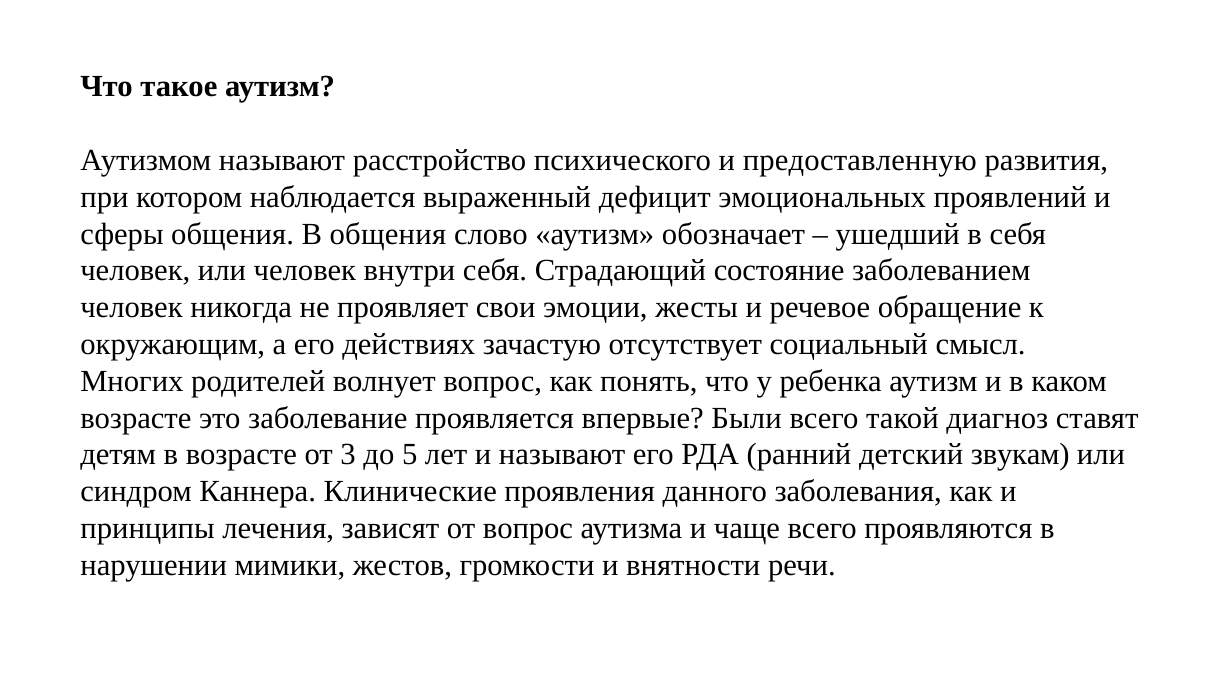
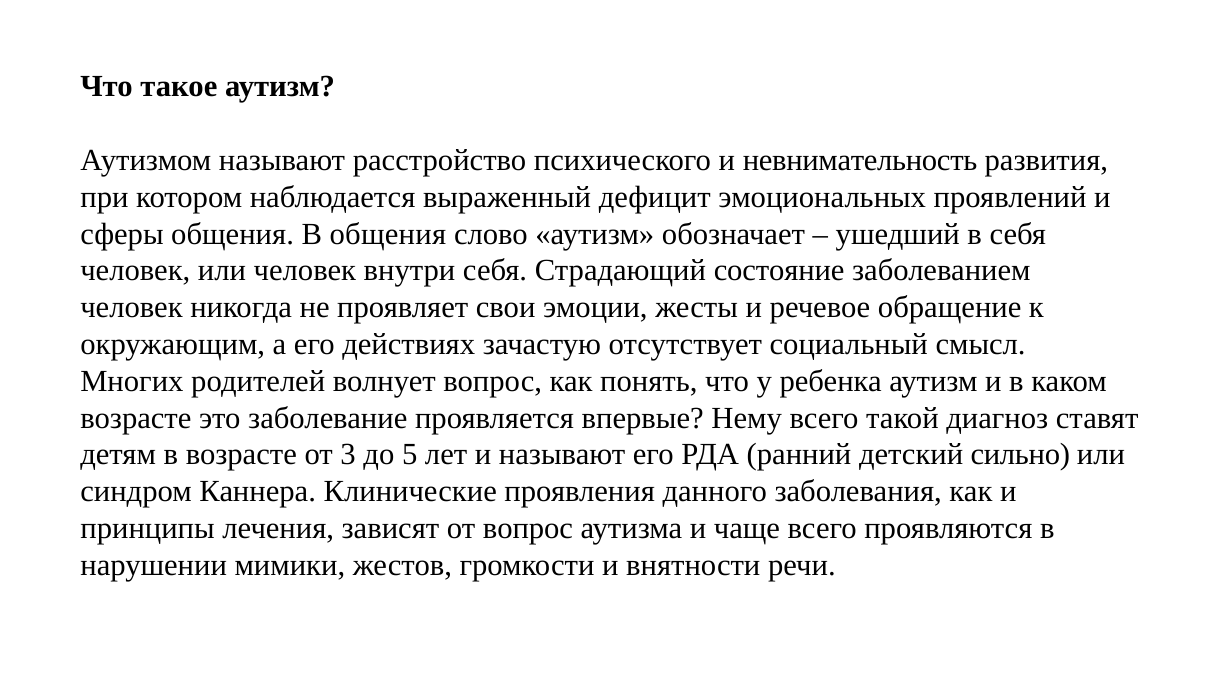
предоставленную: предоставленную -> невнимательность (860, 160)
Были: Были -> Нему (747, 418)
звукам: звукам -> сильно (1020, 455)
